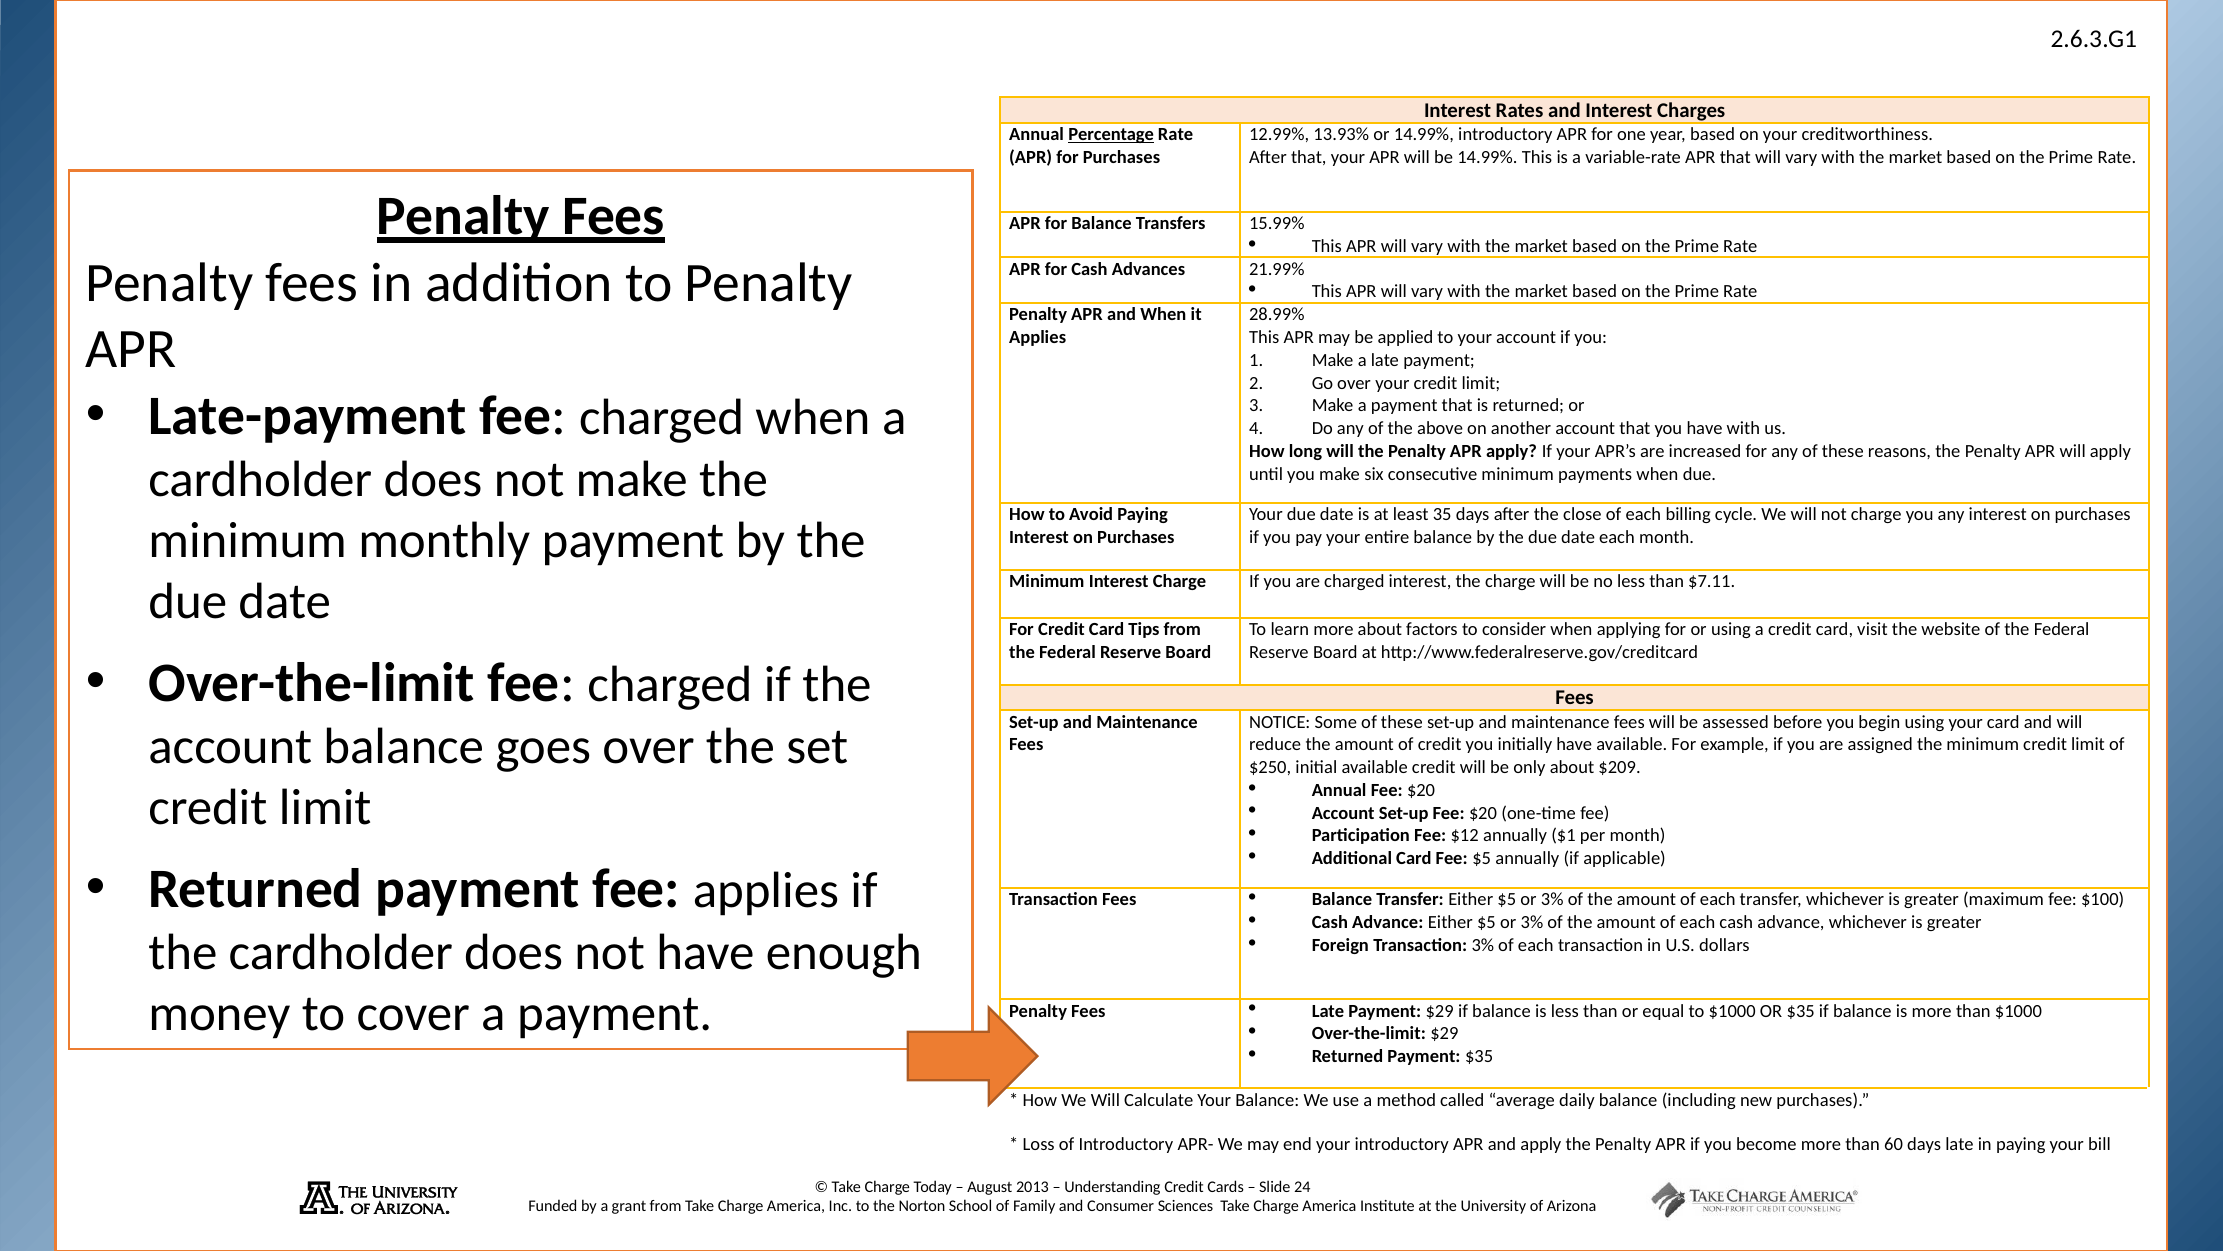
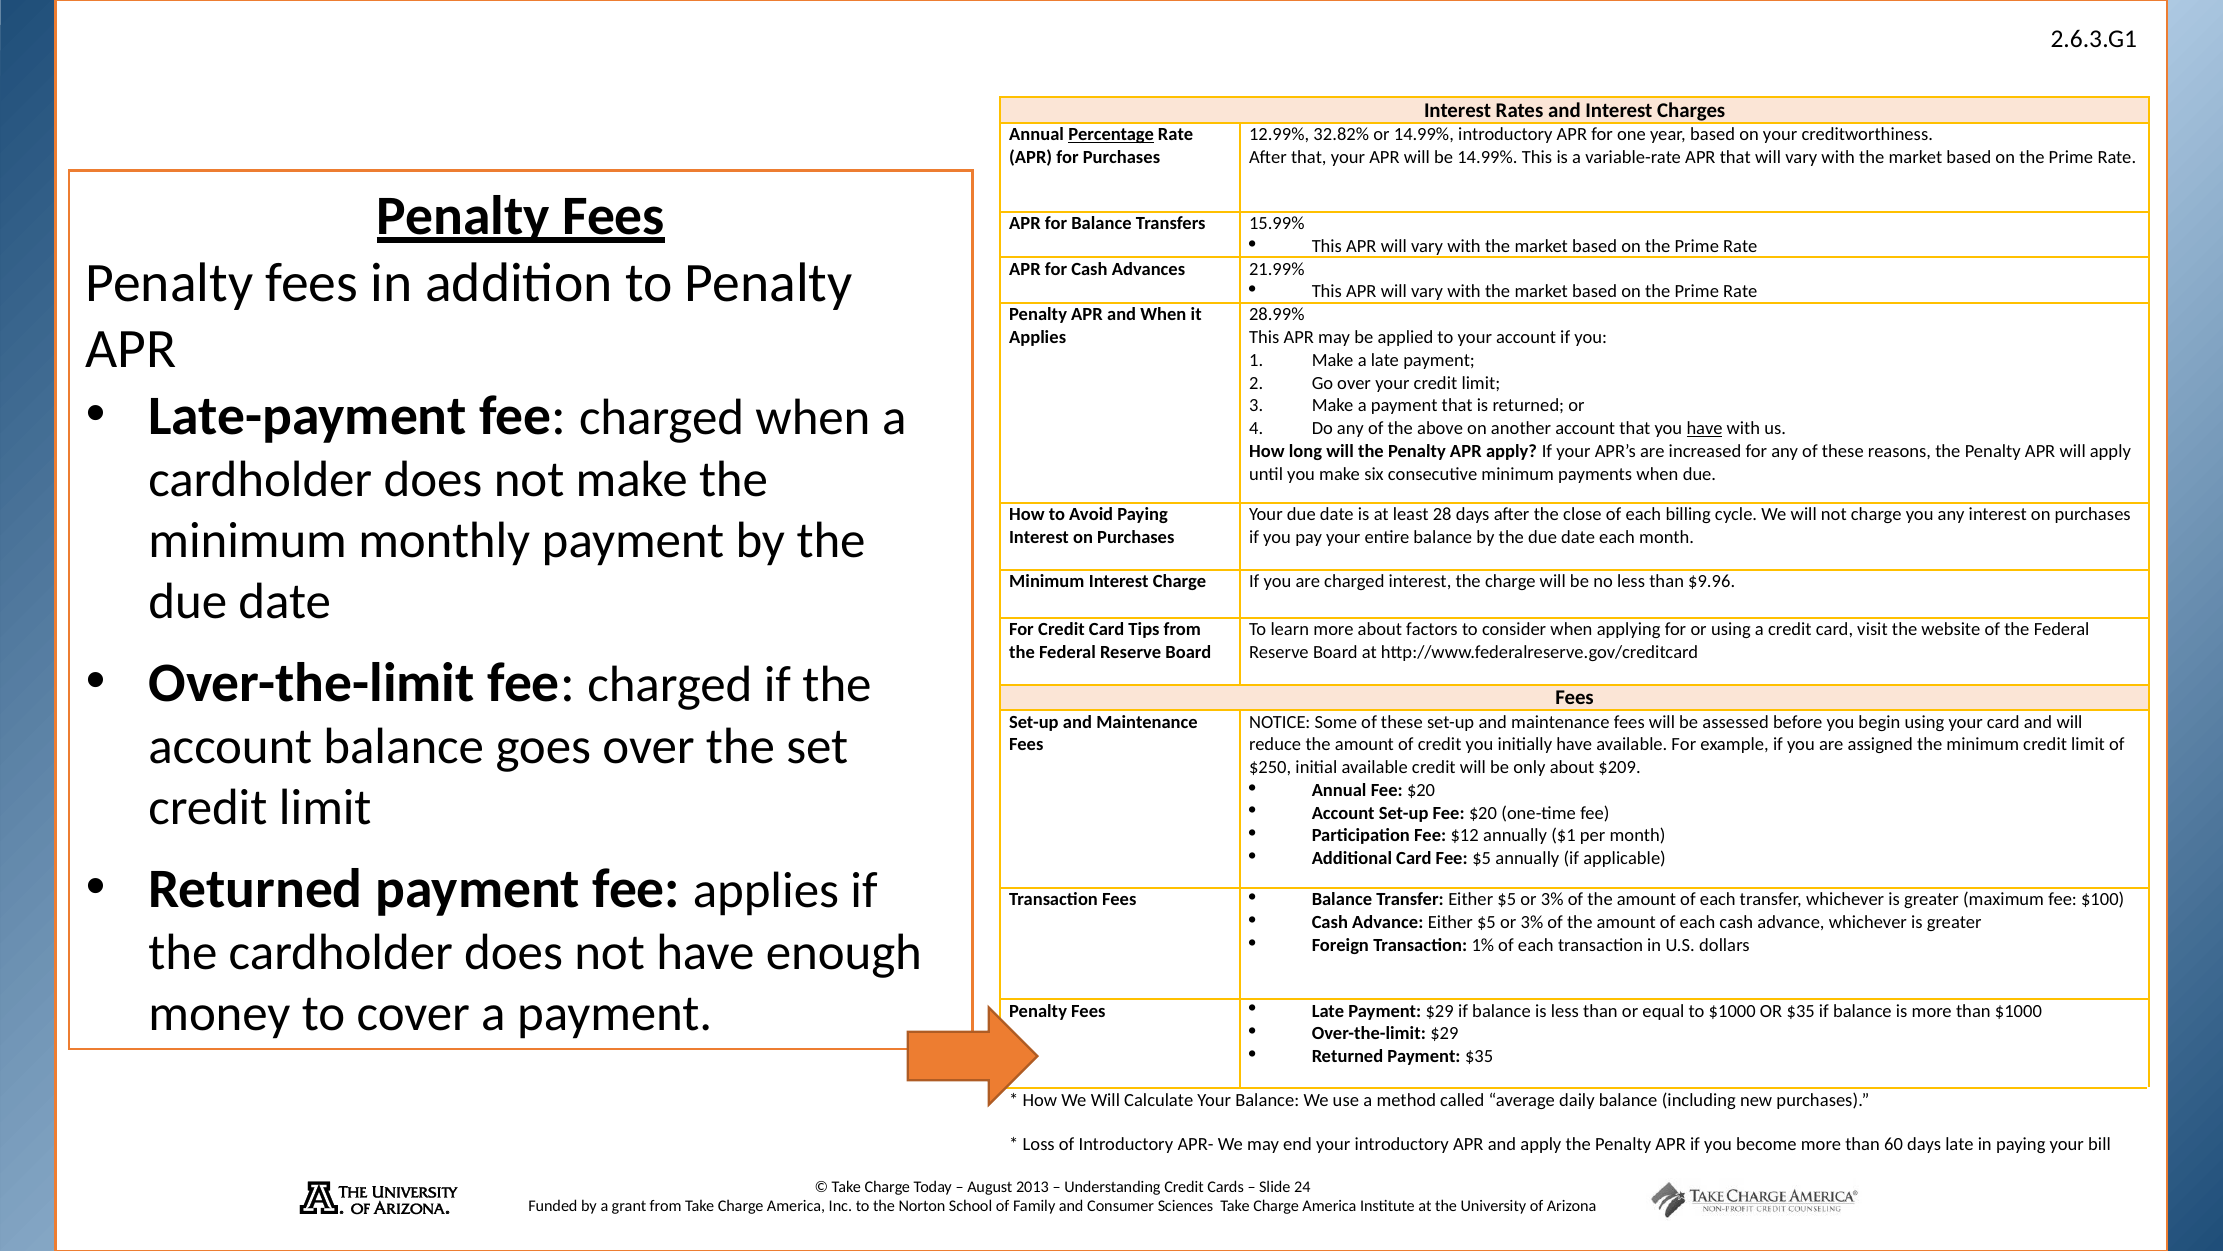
13.93%: 13.93% -> 32.82% (1341, 134)
have underline: none -> present (1705, 428)
35: 35 -> 28 (1442, 515)
$7.11: $7.11 -> $9.96 (1712, 581)
Transaction 3%: 3% -> 1% (1483, 945)
